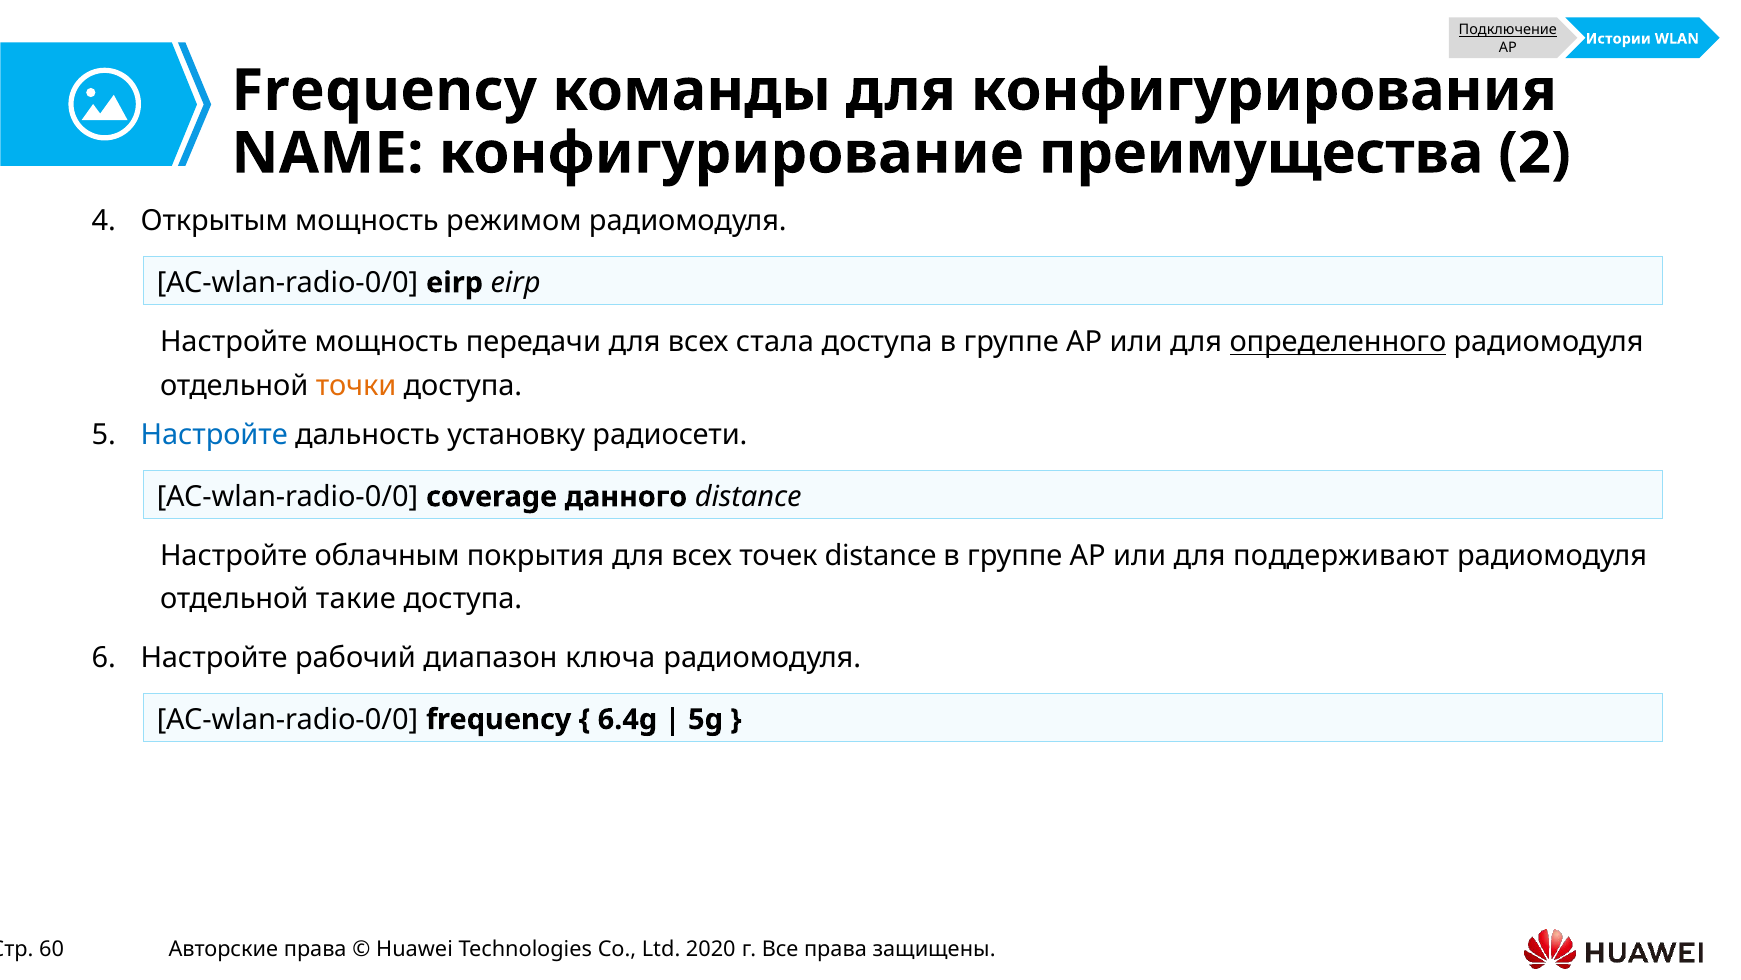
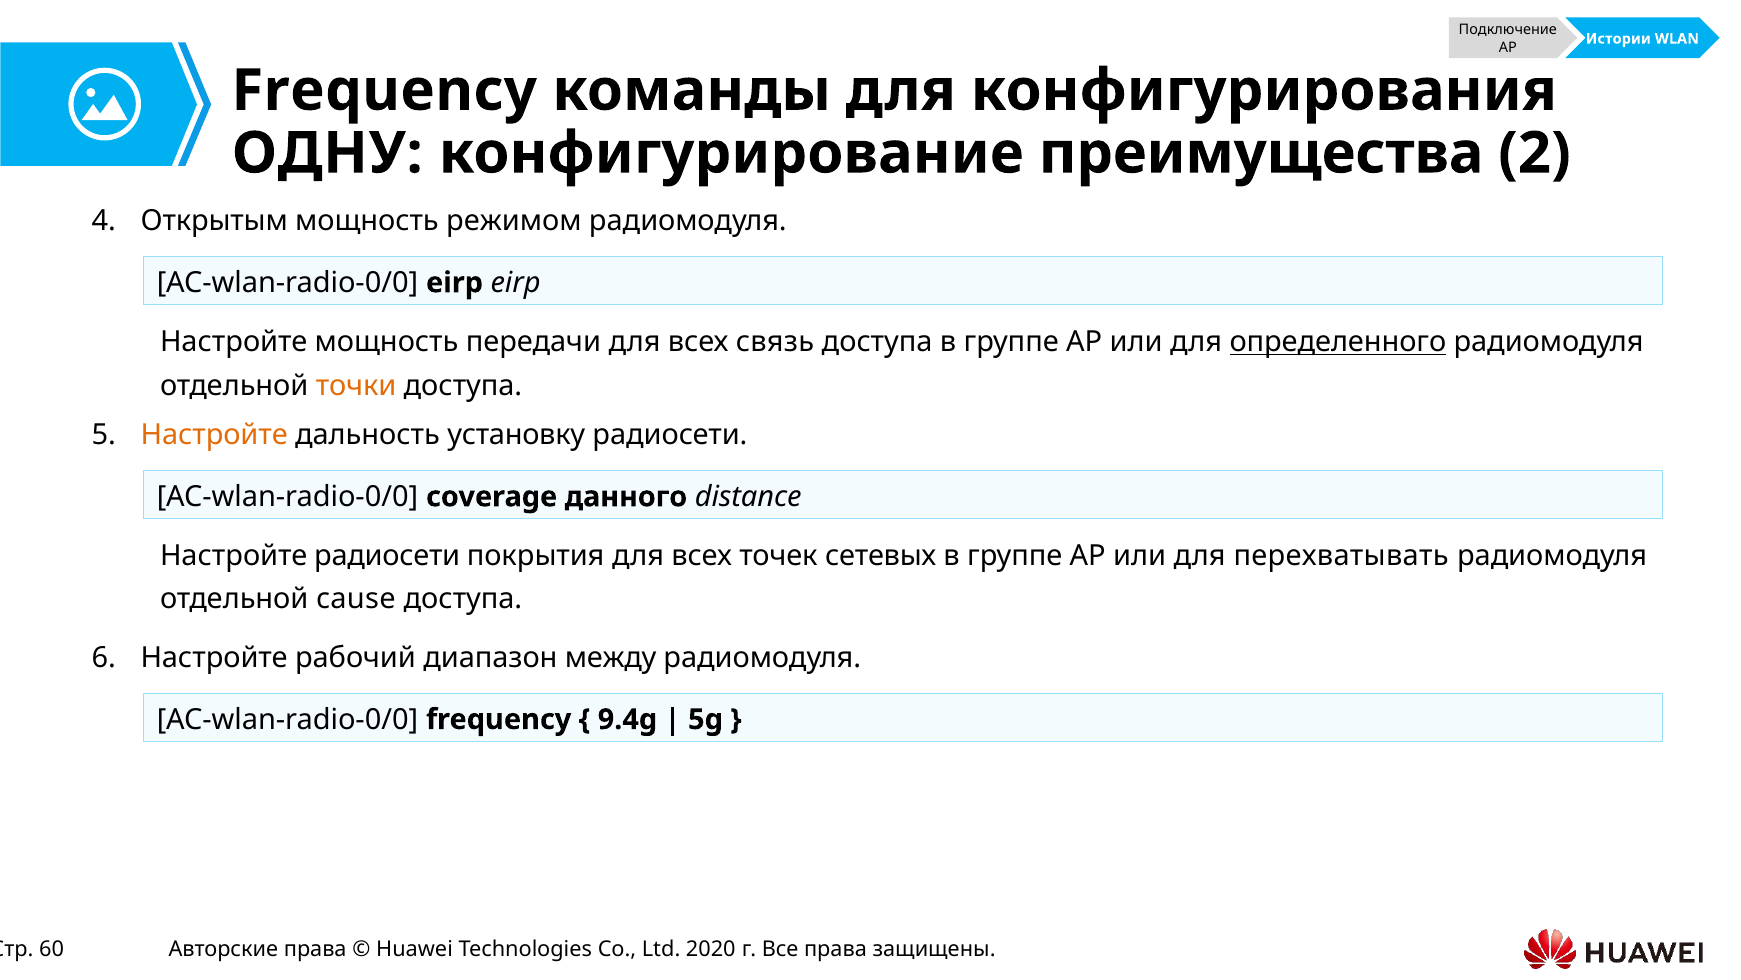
Подключение underline: present -> none (1508, 30)
NAME: NAME -> ОДНУ (327, 153)
стала: стала -> связь (775, 342)
Настройте colour: blue -> orange (214, 435)
Настройте облачным: облачным -> радиосети (387, 555)
точек distance: distance -> сетевых (881, 555)
поддерживают: поддерживают -> перехватывать (1341, 555)
такие: такие -> cause (356, 599)
ключа: ключа -> между (611, 657)
6.4g: 6.4g -> 9.4g (627, 719)
